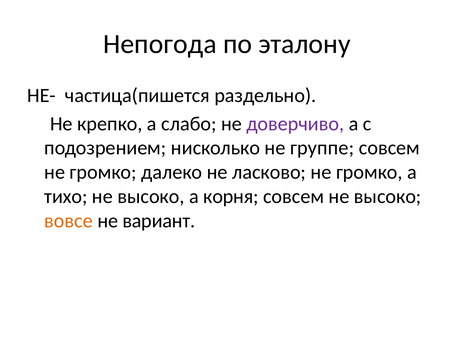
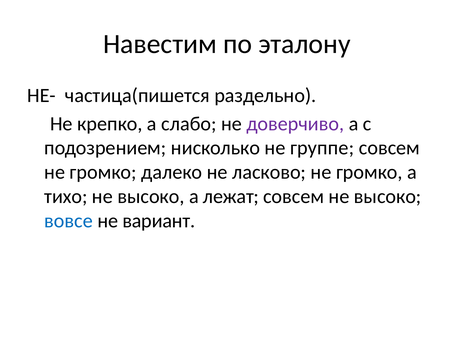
Непогода: Непогода -> Навестим (160, 44)
корня: корня -> лежат (231, 196)
вовсе colour: orange -> blue (69, 220)
